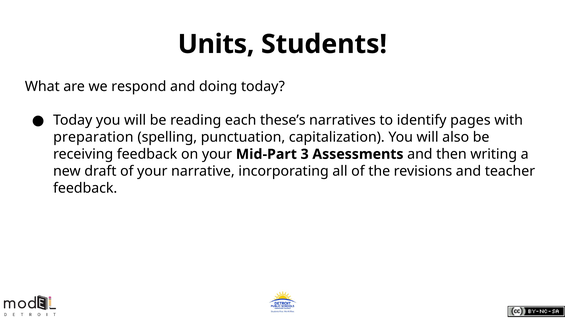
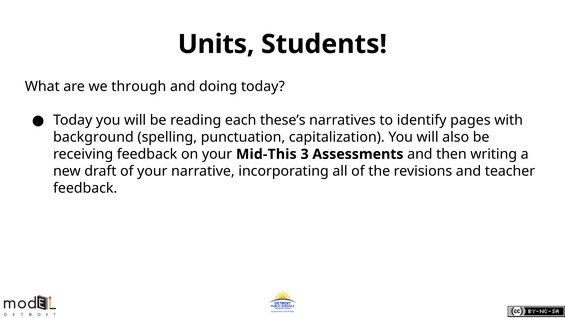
respond: respond -> through (139, 86)
preparation: preparation -> background (93, 137)
Mid-Part: Mid-Part -> Mid-This (266, 154)
